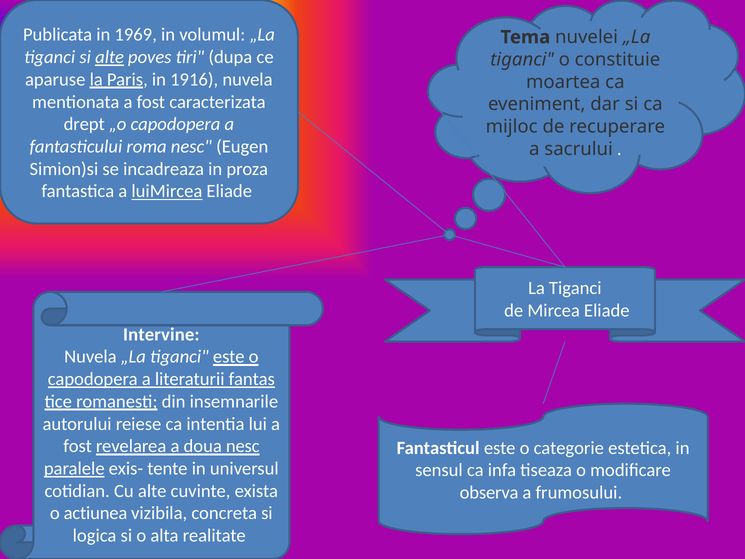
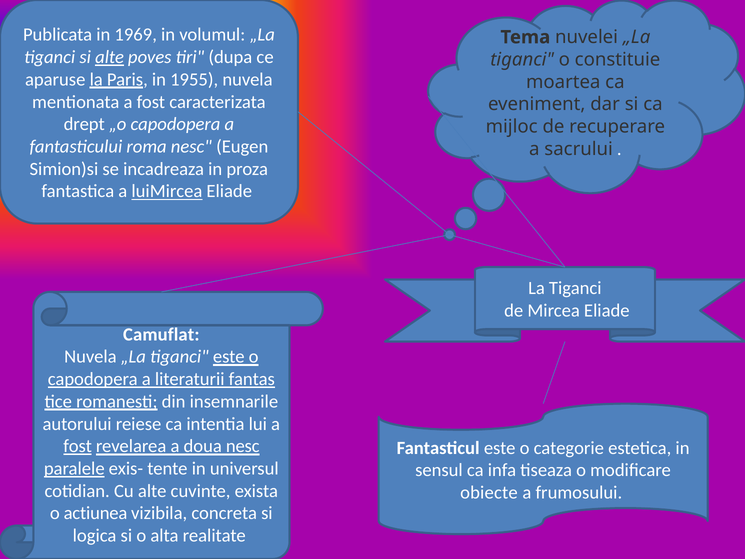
1916: 1916 -> 1955 (194, 79)
Intervine: Intervine -> Camuflat (161, 334)
fost underline: none -> present (78, 446)
observa: observa -> obiecte (489, 492)
